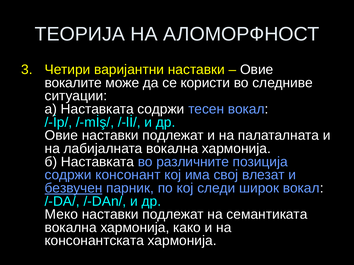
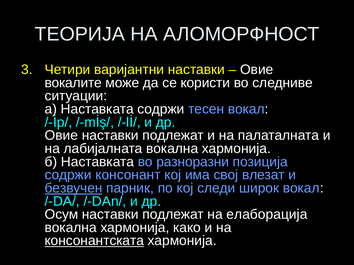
различните: различните -> разноразни (193, 162)
Меко: Меко -> Осум (61, 215)
семантиката: семантиката -> елаборација (267, 215)
консонантската underline: none -> present (94, 241)
